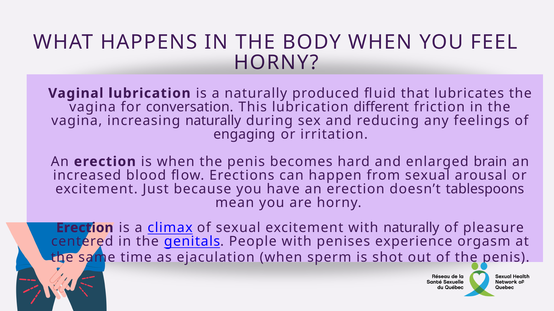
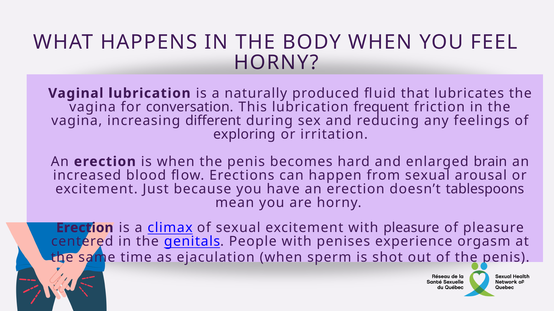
different: different -> frequent (381, 107)
increasing naturally: naturally -> different (213, 121)
engaging: engaging -> exploring (244, 135)
with naturally: naturally -> pleasure (411, 228)
